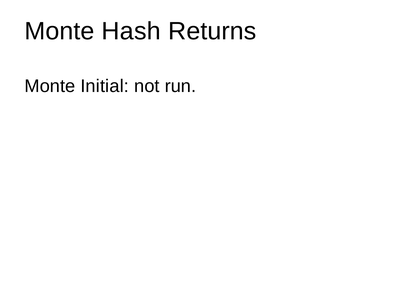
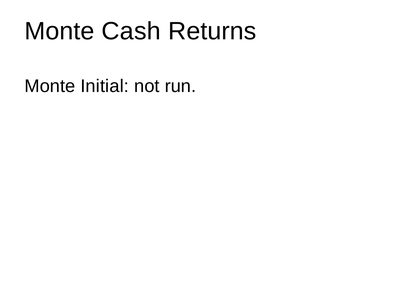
Hash: Hash -> Cash (131, 31)
